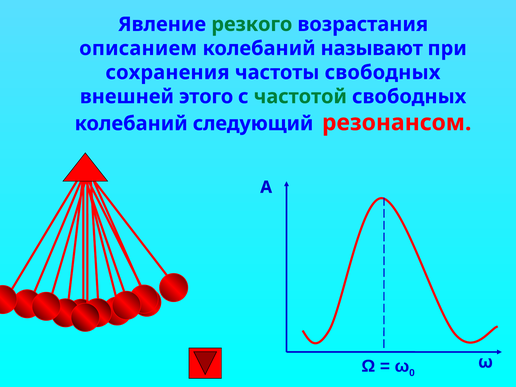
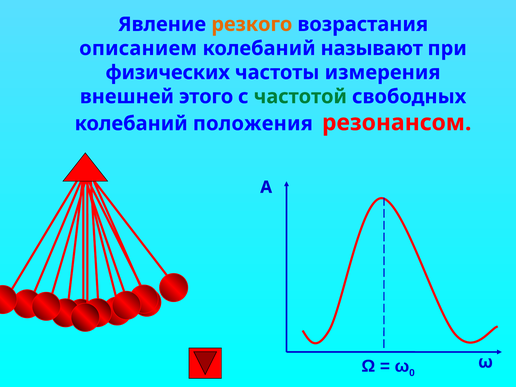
резкого colour: green -> orange (252, 24)
сохранения: сохранения -> физических (168, 73)
частоты свободных: свободных -> измерения (383, 73)
следующий: следующий -> положения (253, 124)
